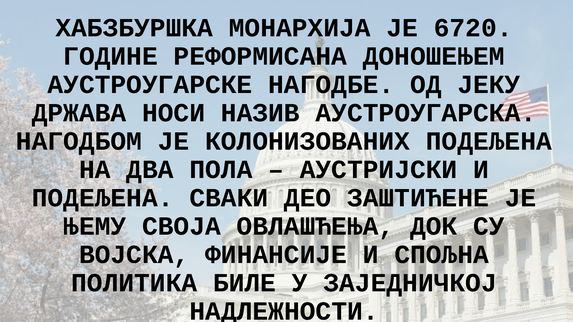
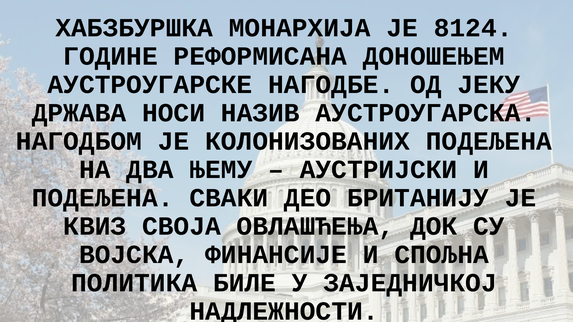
6720: 6720 -> 8124 (473, 28)
ПОЛА: ПОЛА -> ЊЕМУ (221, 170)
ЗАШТИЋЕНЕ: ЗАШТИЋЕНЕ -> БРИТАНИЈУ (418, 198)
ЊЕМУ: ЊЕМУ -> КВИЗ (95, 226)
